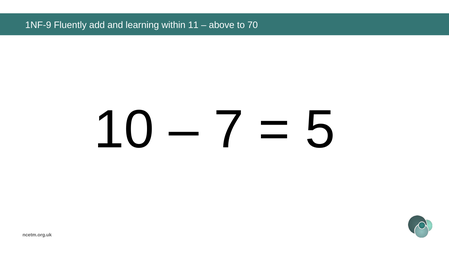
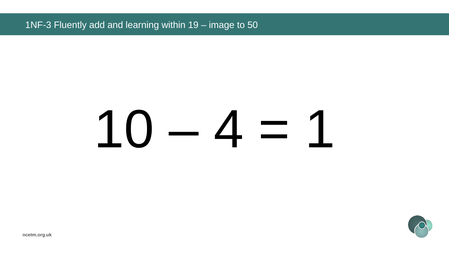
1NF-9: 1NF-9 -> 1NF-3 (38, 25)
11: 11 -> 19 (193, 25)
above: above -> image (222, 25)
70: 70 -> 50 (253, 25)
7: 7 -> 4 (229, 130)
5: 5 -> 1 (320, 130)
